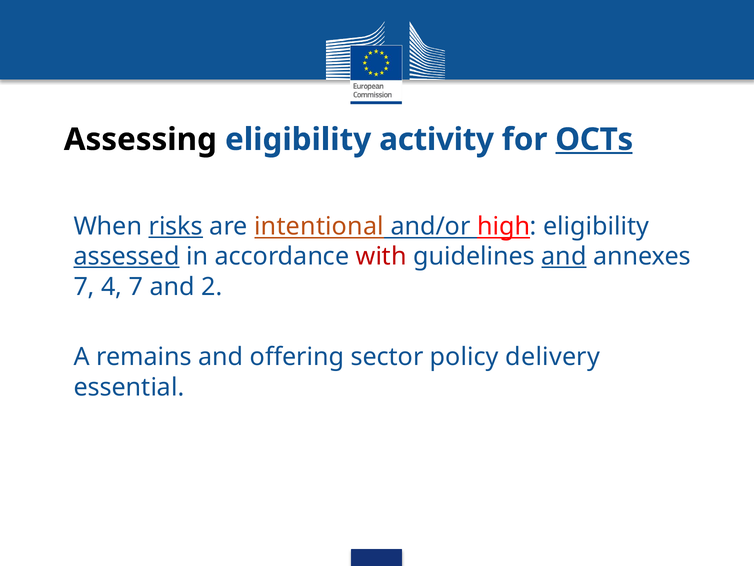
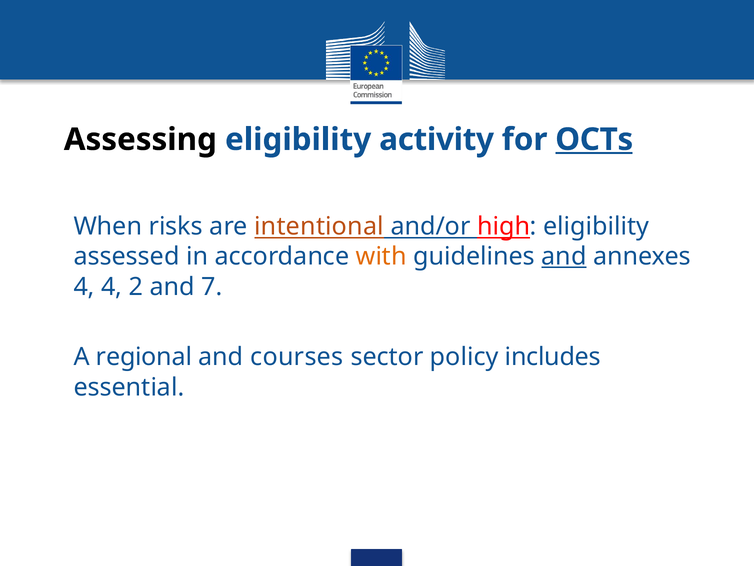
risks underline: present -> none (176, 226)
assessed underline: present -> none (127, 256)
with colour: red -> orange (381, 256)
7: 7 -> 4 (84, 286)
4 7: 7 -> 2 (136, 286)
2: 2 -> 7 (212, 286)
remains: remains -> regional (144, 357)
offering: offering -> courses (297, 357)
delivery: delivery -> includes (553, 357)
